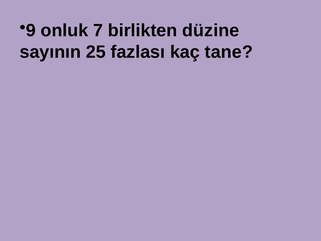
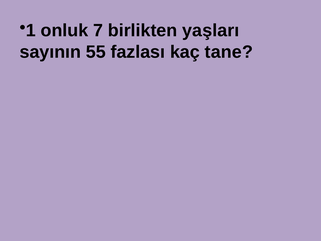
9: 9 -> 1 (31, 30)
düzine: düzine -> yaşları (211, 30)
25: 25 -> 55 (96, 52)
